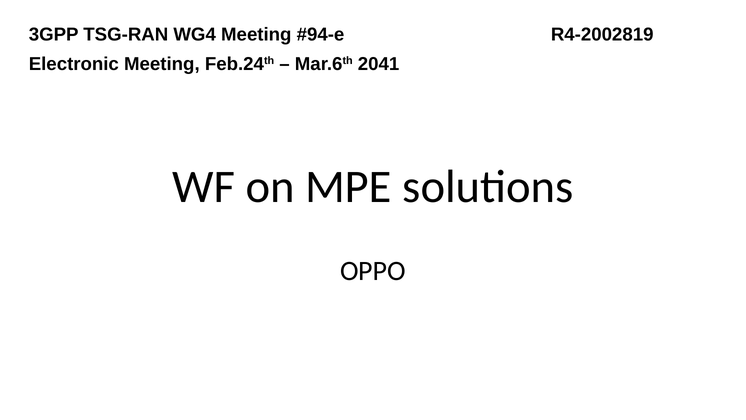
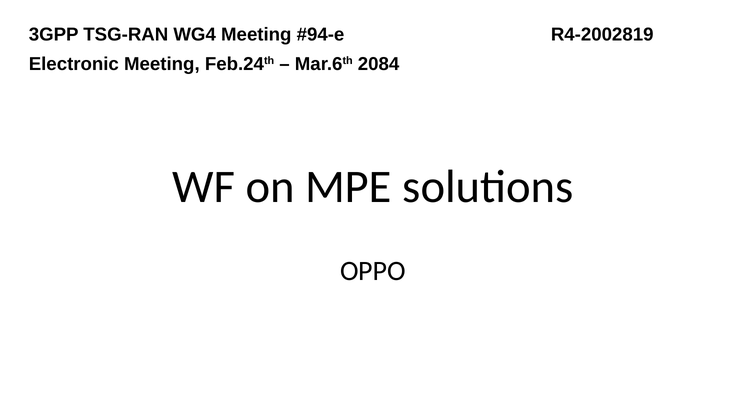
2041: 2041 -> 2084 (379, 64)
